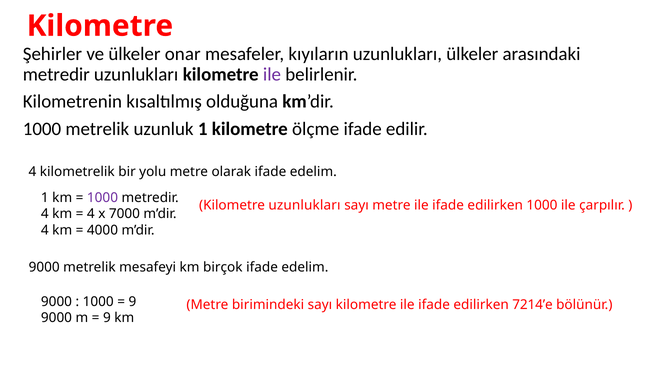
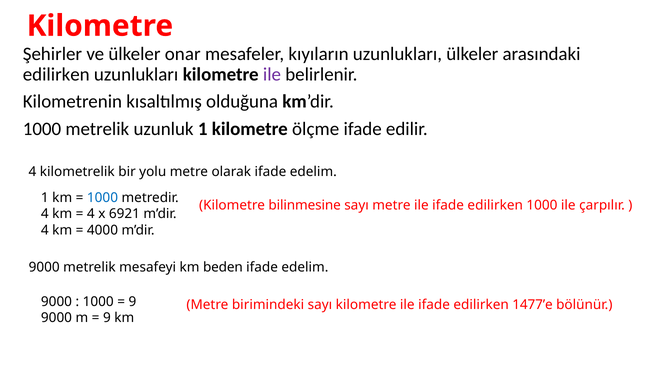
metredir: metredir -> edilirken (56, 74)
1000 colour: purple -> blue (102, 197)
Kilometre uzunlukları: uzunlukları -> bilinmesine (305, 205)
7000: 7000 -> 6921 (124, 214)
birçok: birçok -> beden (223, 267)
7214’e: 7214’e -> 1477’e (533, 304)
